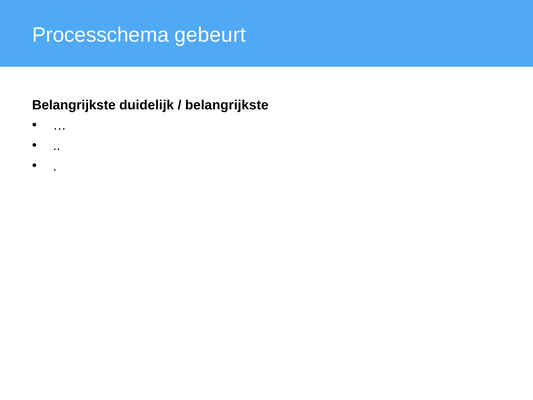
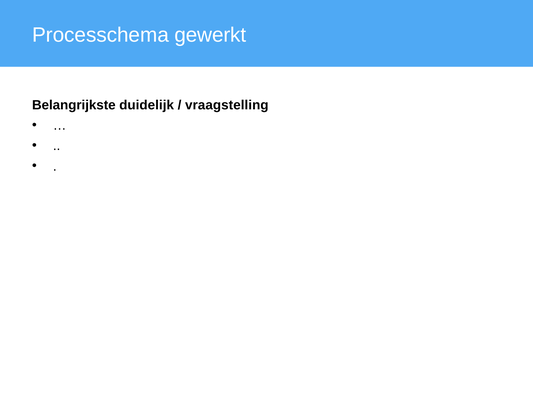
gebeurt: gebeurt -> gewerkt (210, 35)
belangrijkste: belangrijkste -> vraagstelling (227, 105)
